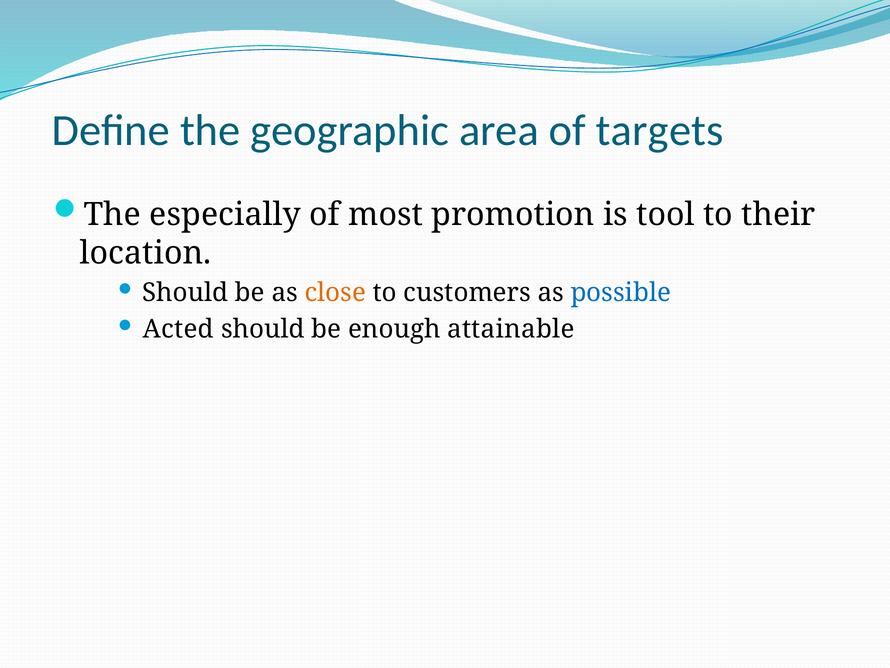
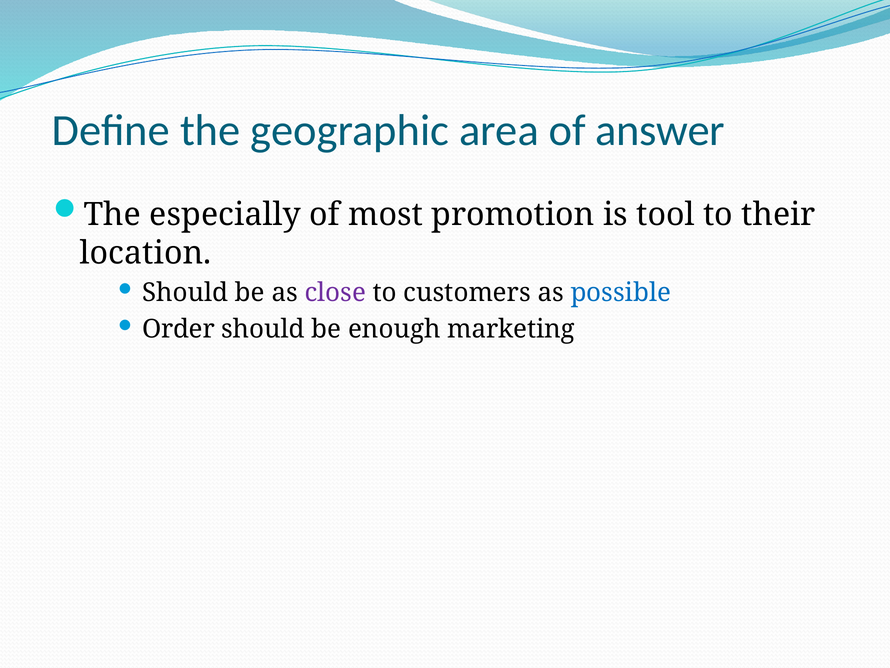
targets: targets -> answer (660, 131)
close colour: orange -> purple (335, 292)
Acted: Acted -> Order (179, 329)
attainable: attainable -> marketing (511, 329)
